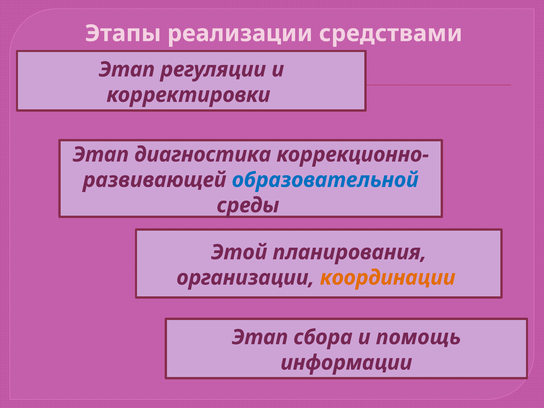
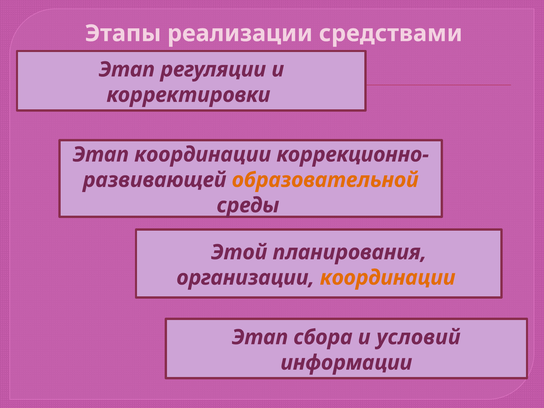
Этап диагностика: диагностика -> координации (203, 155)
образовательной colour: blue -> orange (325, 180)
помощь: помощь -> условий (418, 337)
